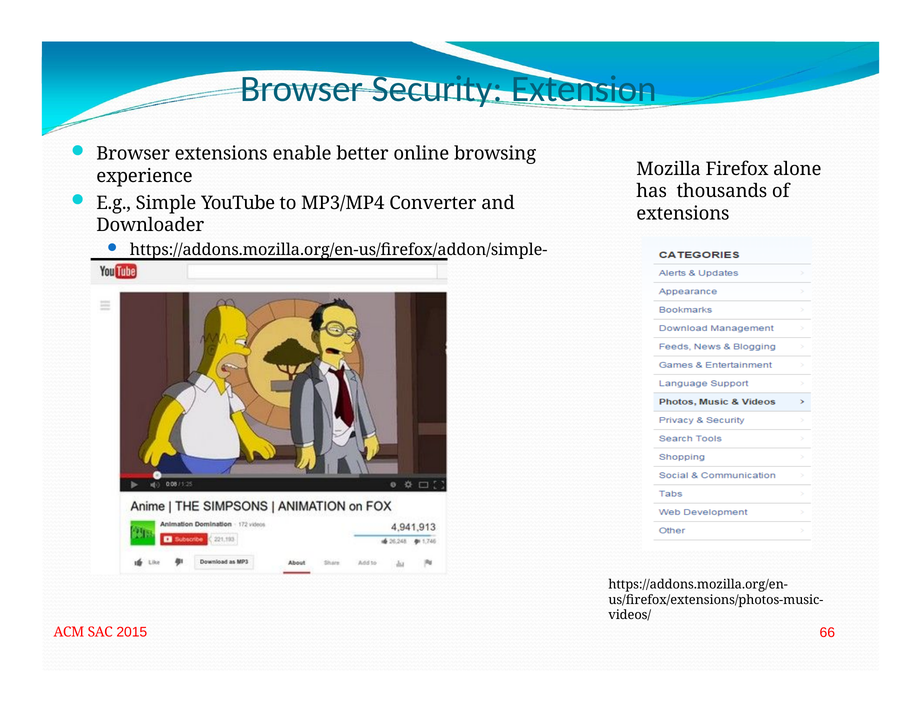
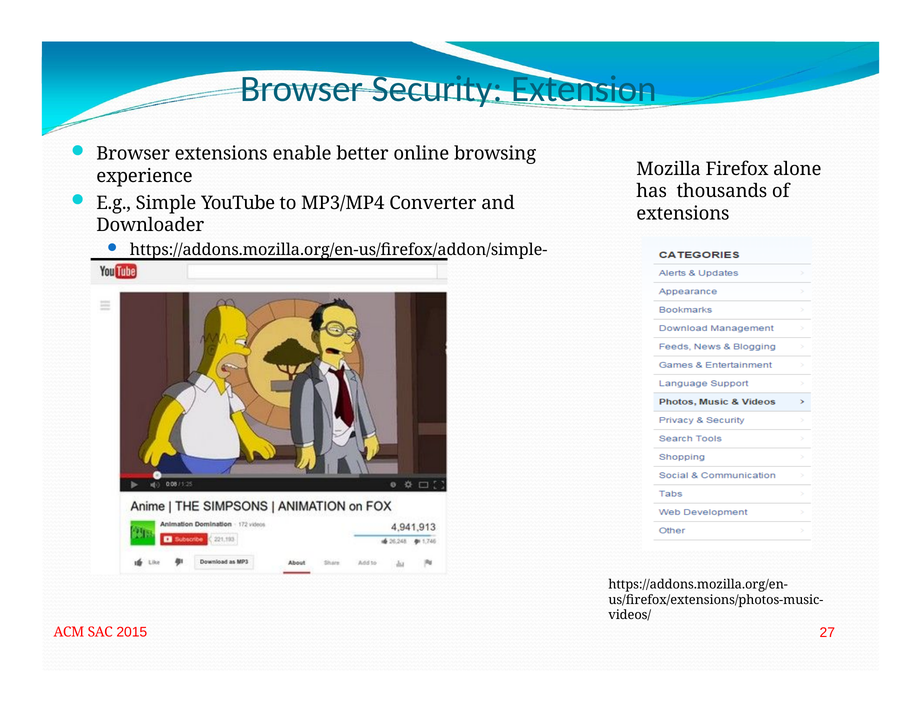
66: 66 -> 27 (827, 632)
